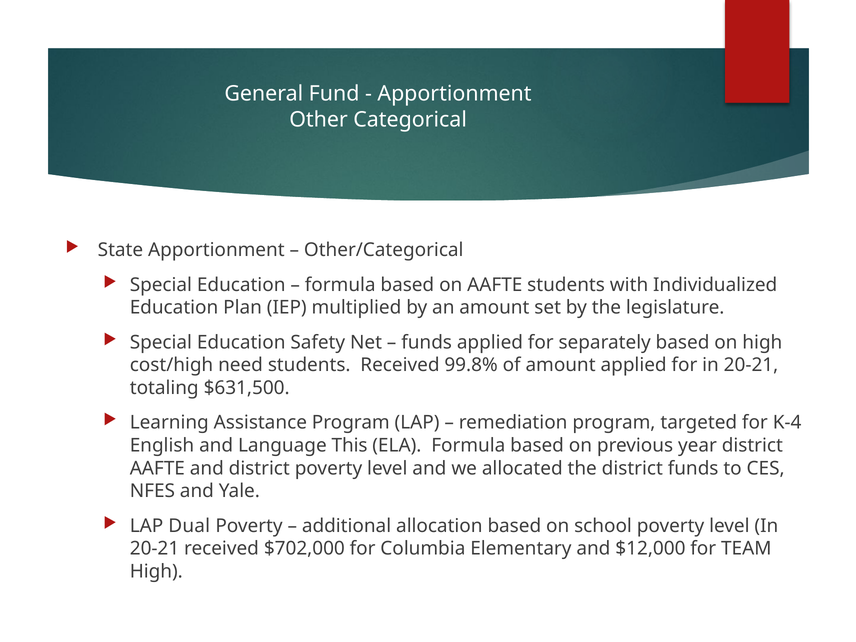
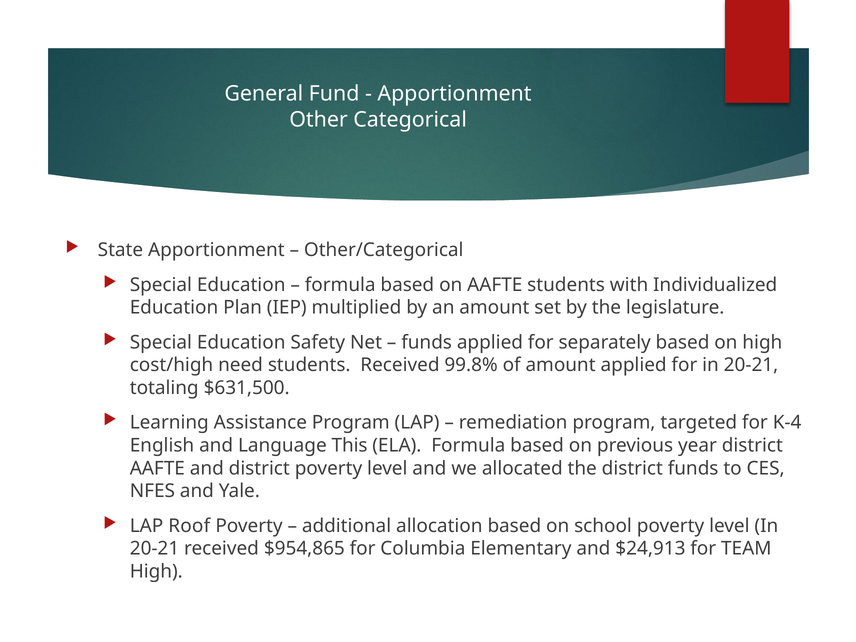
Dual: Dual -> Roof (189, 526)
$702,000: $702,000 -> $954,865 (304, 549)
$12,000: $12,000 -> $24,913 (650, 549)
